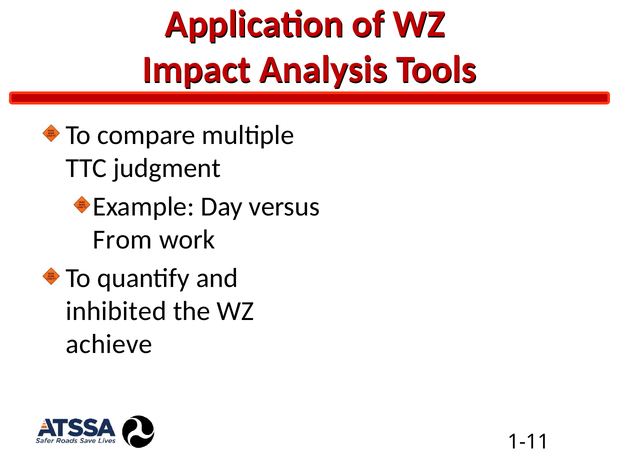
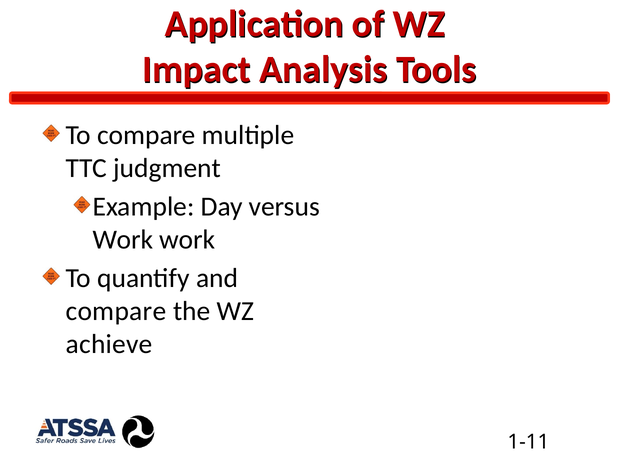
From: From -> Work (123, 240)
inhibited: inhibited -> compare (116, 311)
